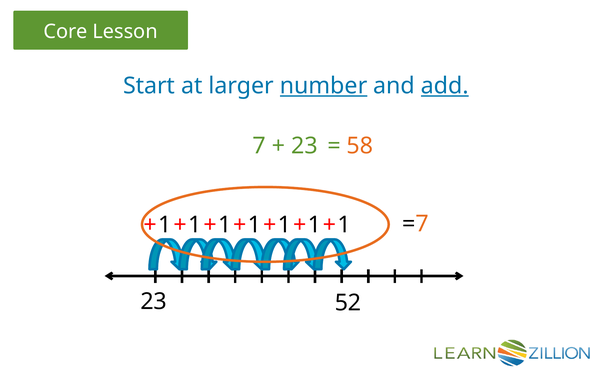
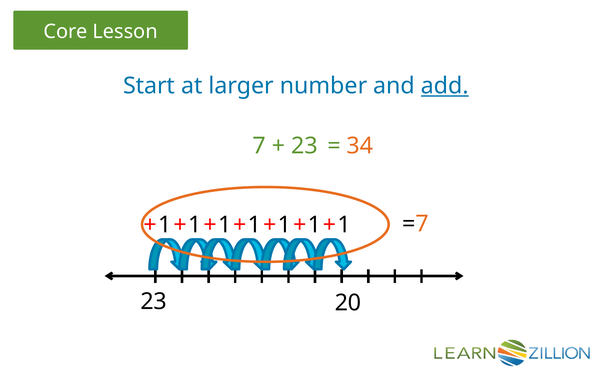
number underline: present -> none (324, 86)
58: 58 -> 34 (360, 146)
52: 52 -> 20 (348, 303)
